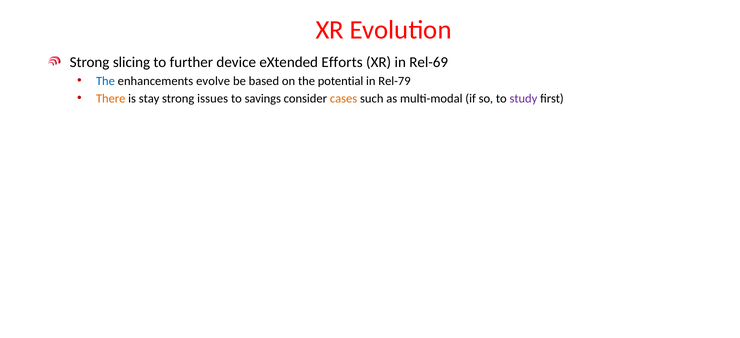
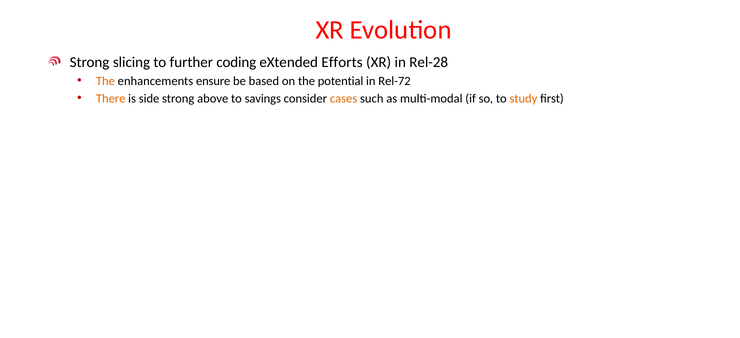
device: device -> coding (236, 62)
Rel-69: Rel-69 -> Rel-28 (429, 62)
The colour: blue -> orange (105, 81)
evolve: evolve -> ensure (213, 81)
Rel-79: Rel-79 -> Rel-72 (395, 81)
stay: stay -> side (149, 99)
issues: issues -> above (213, 99)
study colour: purple -> orange (523, 99)
